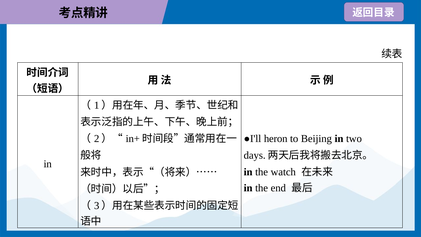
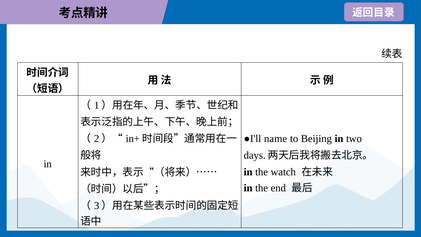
heron: heron -> name (276, 139)
